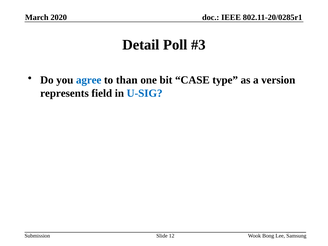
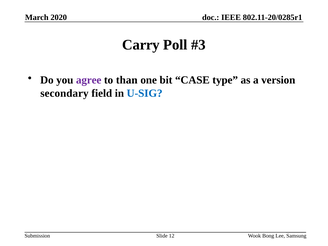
Detail: Detail -> Carry (141, 45)
agree colour: blue -> purple (89, 80)
represents: represents -> secondary (64, 93)
